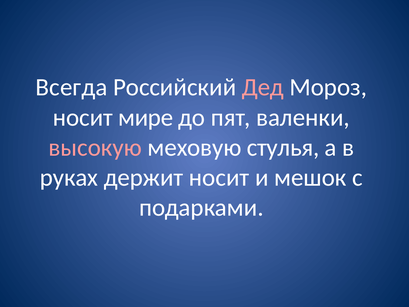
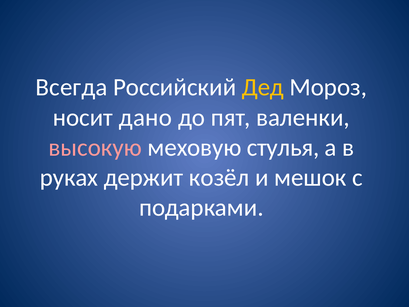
Дед colour: pink -> yellow (263, 87)
мире: мире -> дано (145, 117)
держит носит: носит -> козёл (219, 177)
